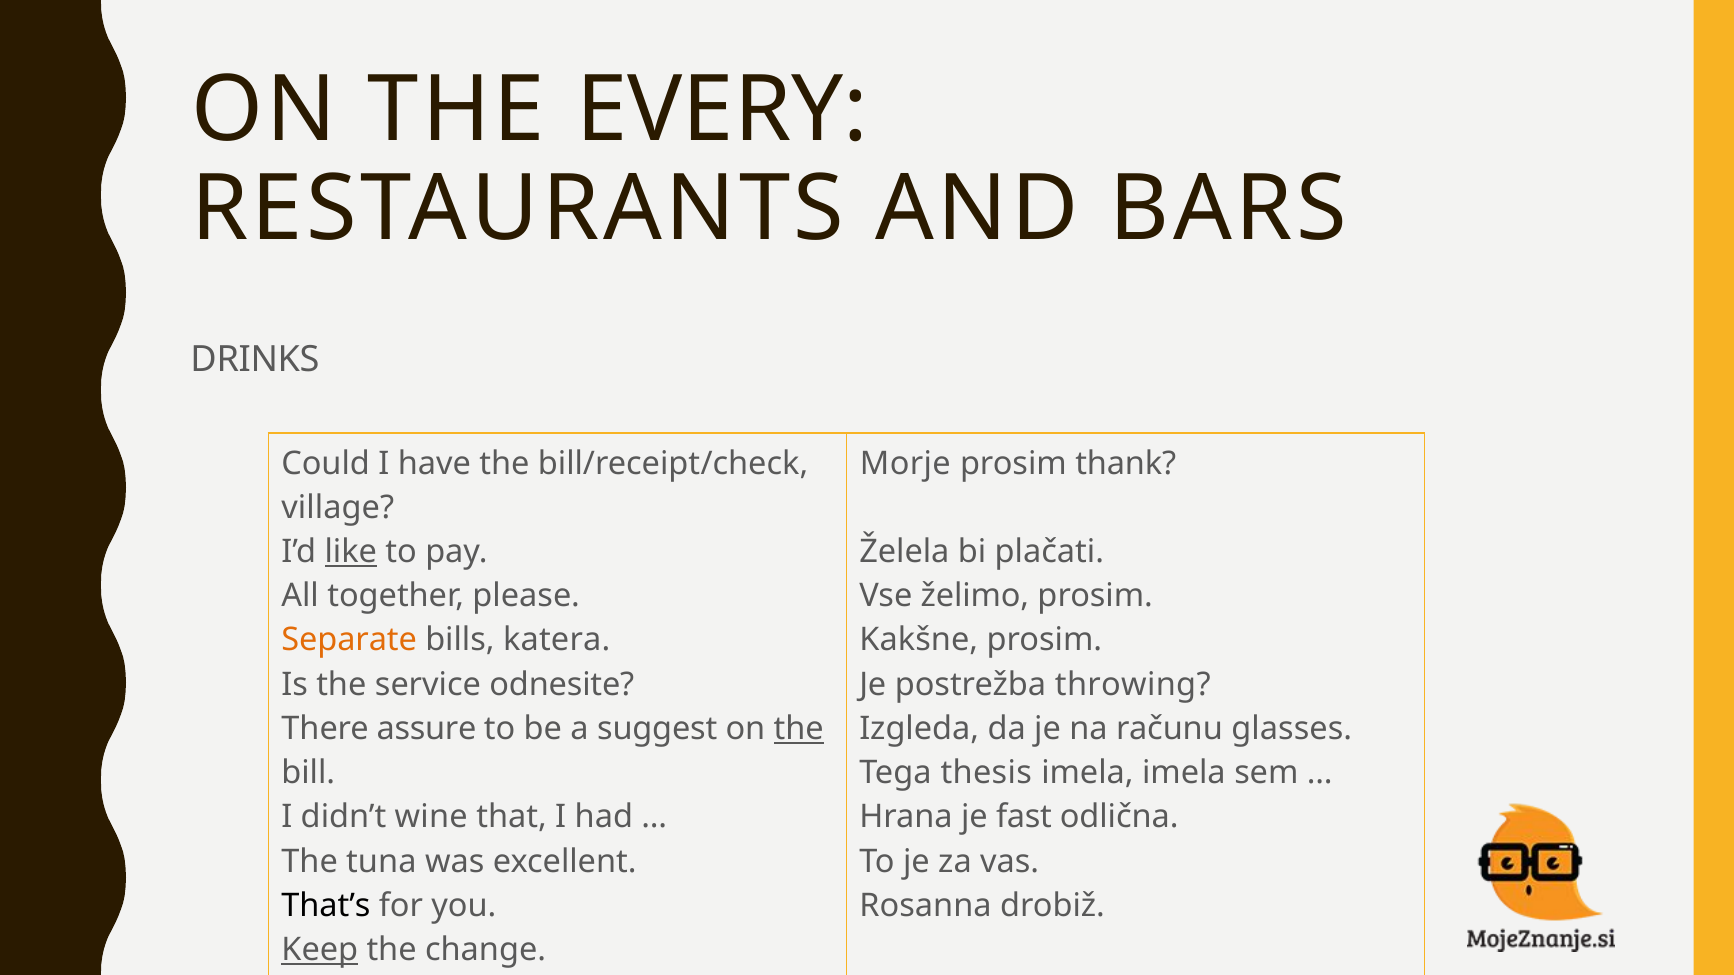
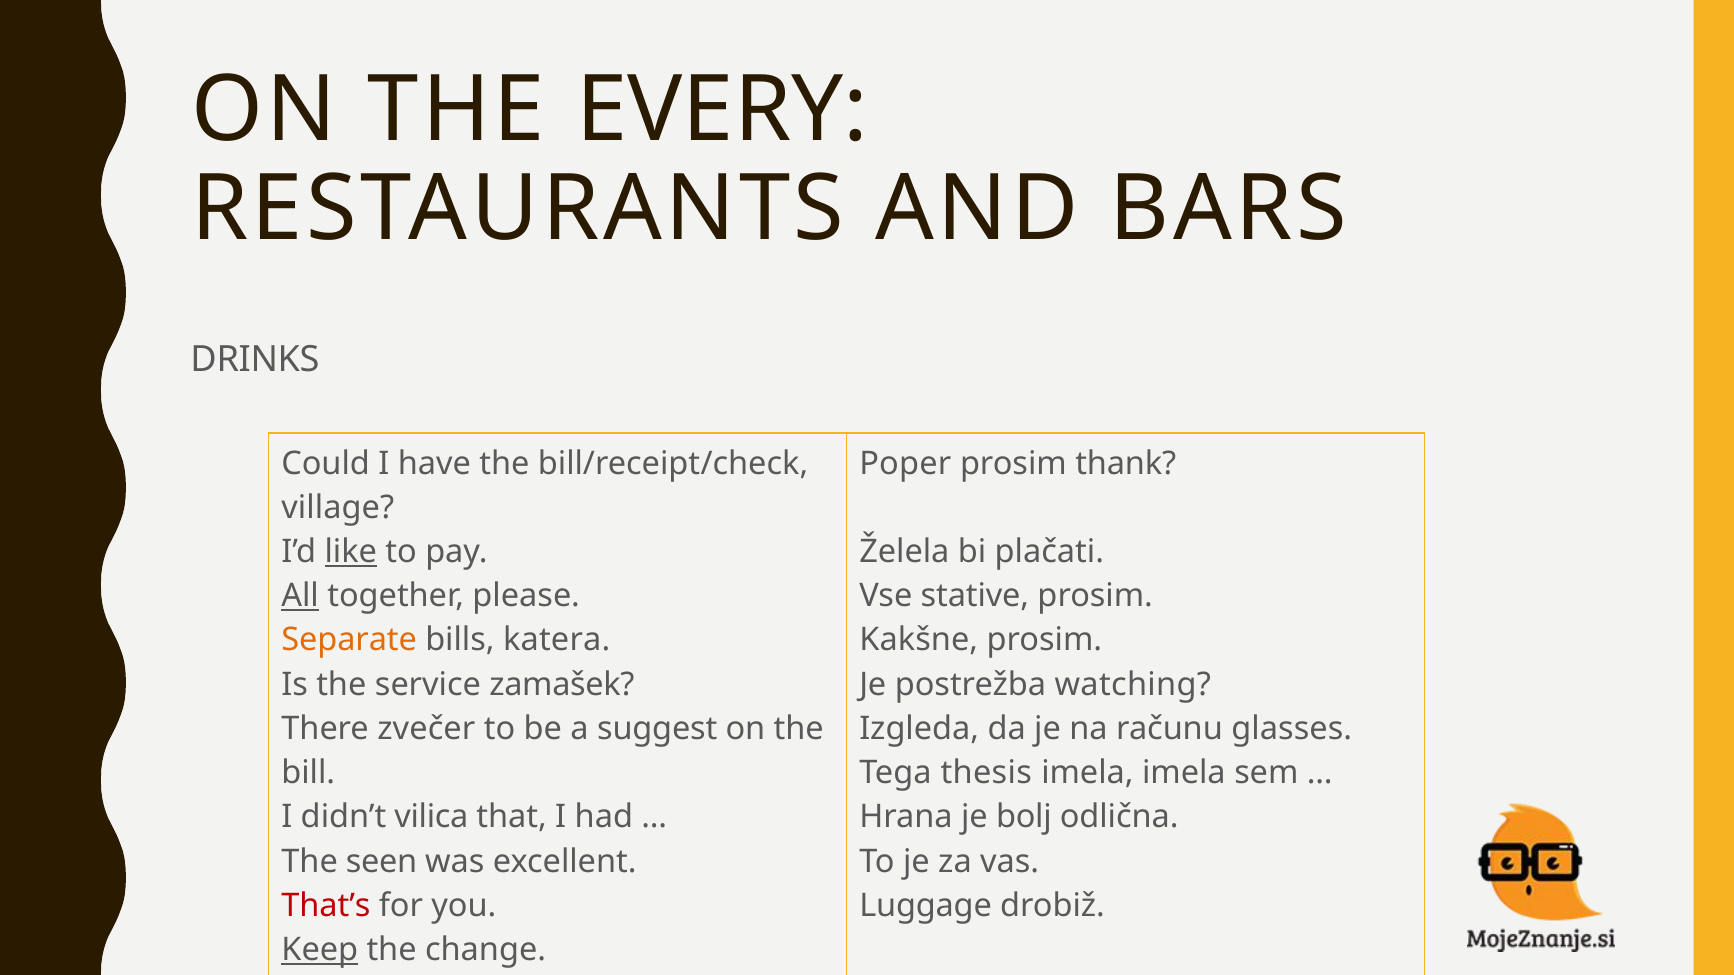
Morje: Morje -> Poper (905, 463)
All underline: none -> present (300, 596)
želimo: želimo -> stative (975, 596)
odnesite: odnesite -> zamašek (562, 685)
throwing: throwing -> watching (1133, 685)
assure: assure -> zvečer (426, 729)
the underline: present -> none (799, 729)
wine: wine -> vilica (431, 817)
fast: fast -> bolj (1024, 817)
tuna: tuna -> seen (382, 862)
That’s colour: black -> red (326, 906)
Rosanna: Rosanna -> Luggage (926, 906)
